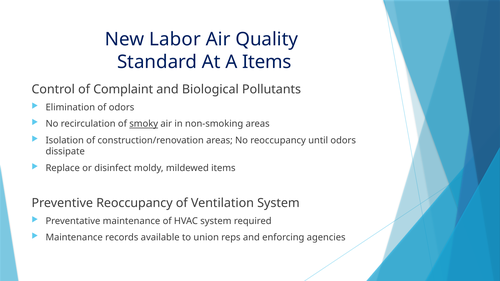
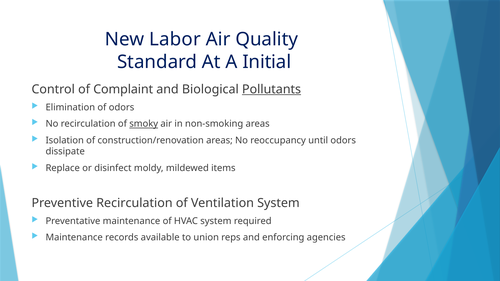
A Items: Items -> Initial (267, 62)
Pollutants underline: none -> present (272, 89)
Preventive Reoccupancy: Reoccupancy -> Recirculation (134, 203)
